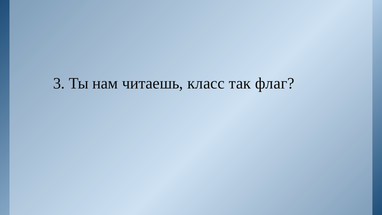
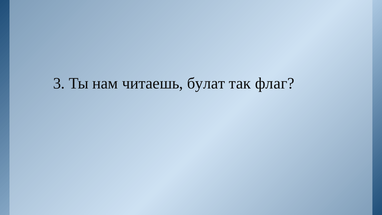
класс: класс -> булат (206, 83)
